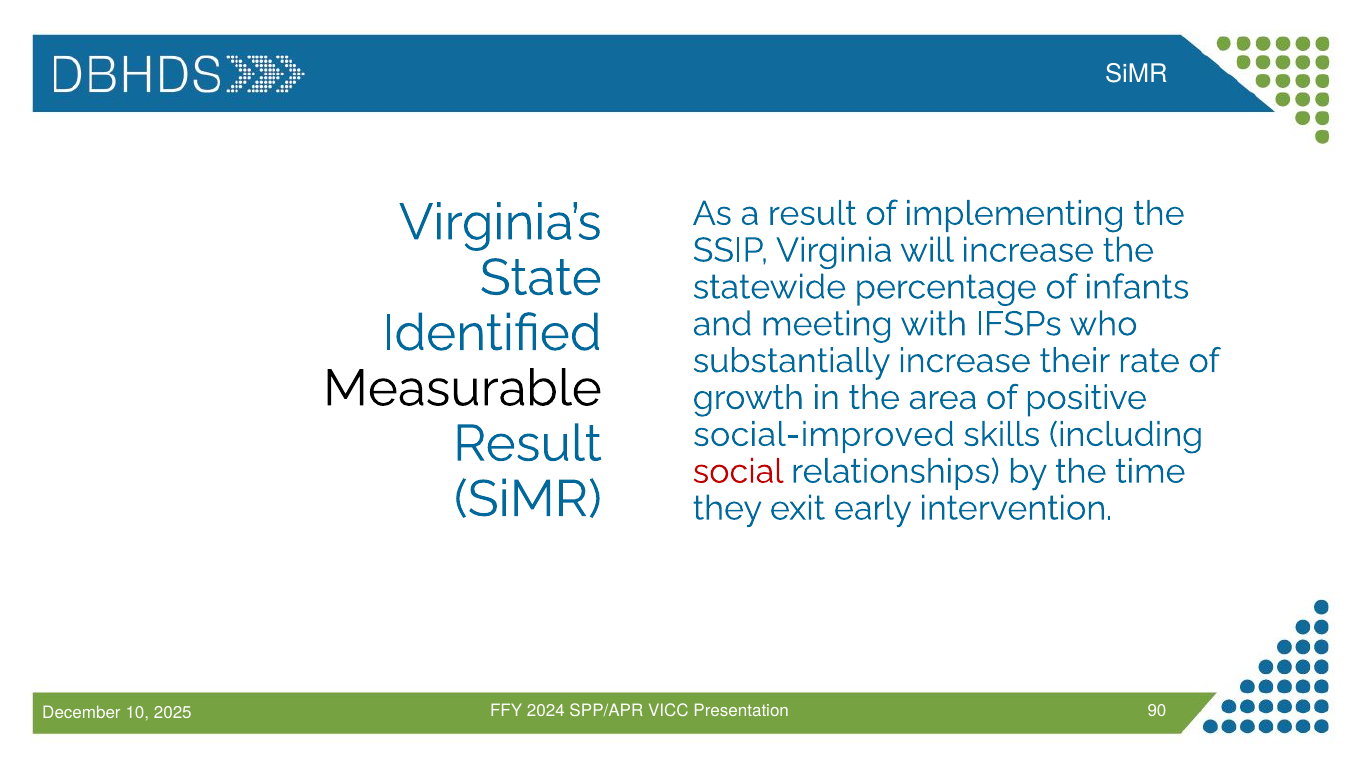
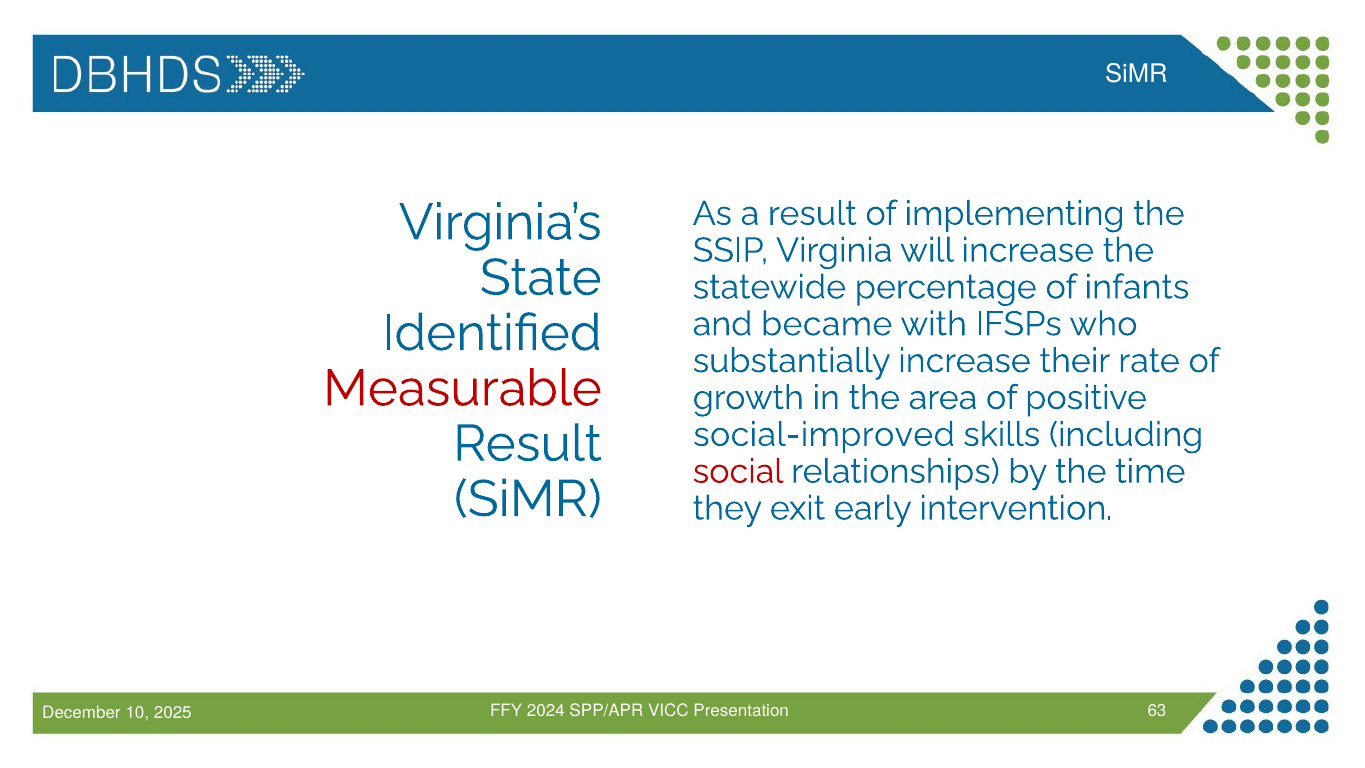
meeting: meeting -> became (827, 324)
Measurable colour: black -> red (462, 388)
90: 90 -> 63 (1157, 711)
